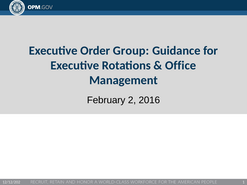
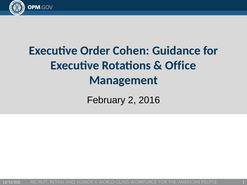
Group: Group -> Cohen (131, 51)
